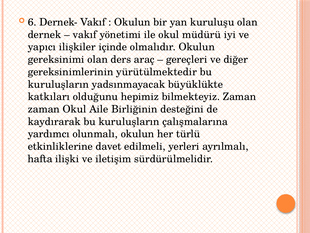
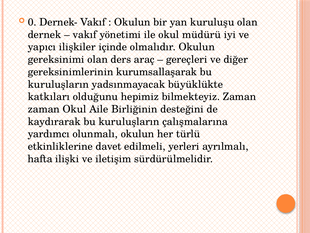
6: 6 -> 0 (32, 22)
yürütülmektedir: yürütülmektedir -> kurumsallaşarak (157, 72)
